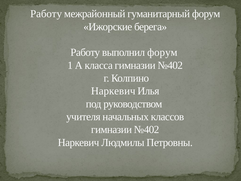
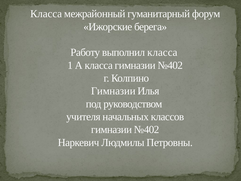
Работу: Работу -> Класса (46, 14)
выполнил форум: форум -> класса (162, 52)
Наркевич: Наркевич -> Гимназии (113, 91)
